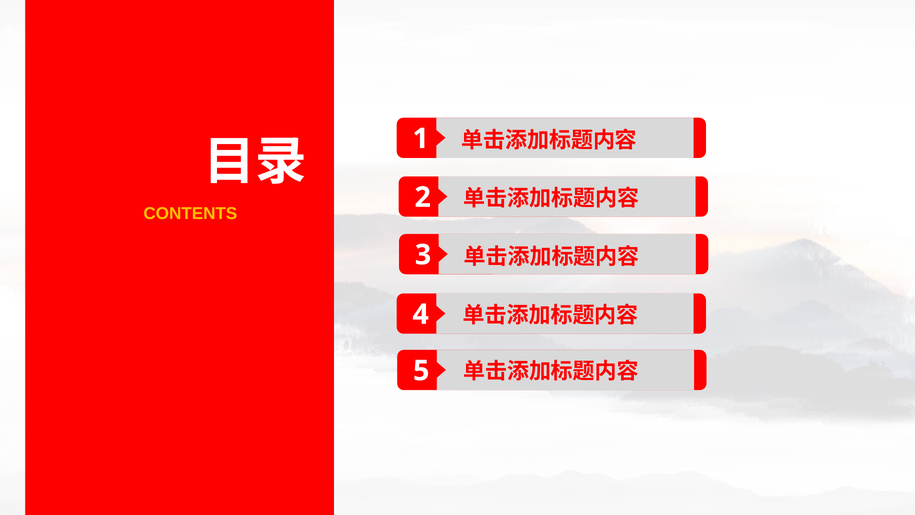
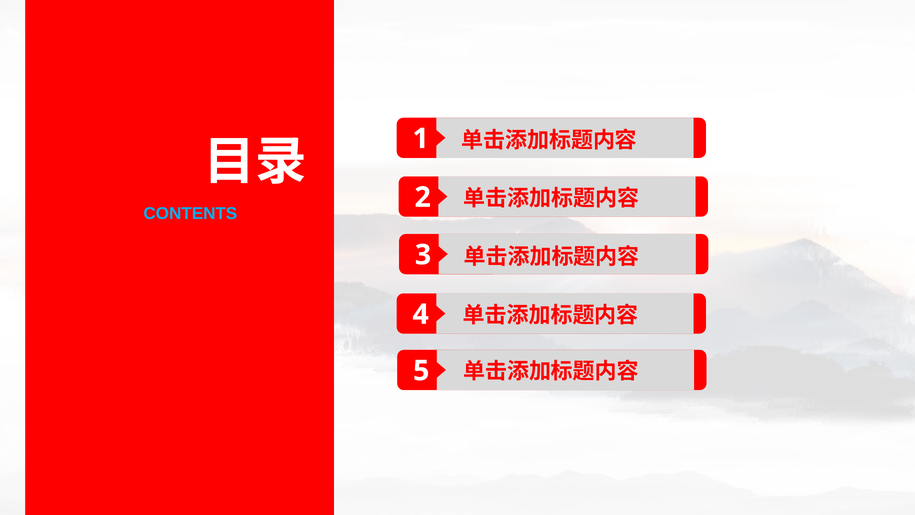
CONTENTS colour: yellow -> light blue (190, 213)
